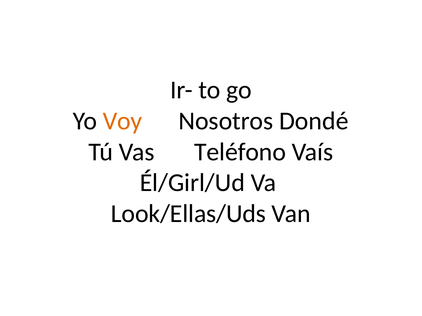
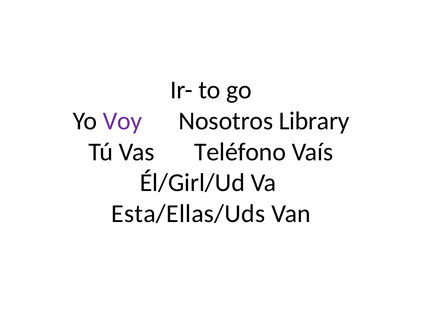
Voy colour: orange -> purple (122, 121)
Dondé: Dondé -> Library (314, 121)
Look/Ellas/Uds: Look/Ellas/Uds -> Esta/Ellas/Uds (188, 214)
